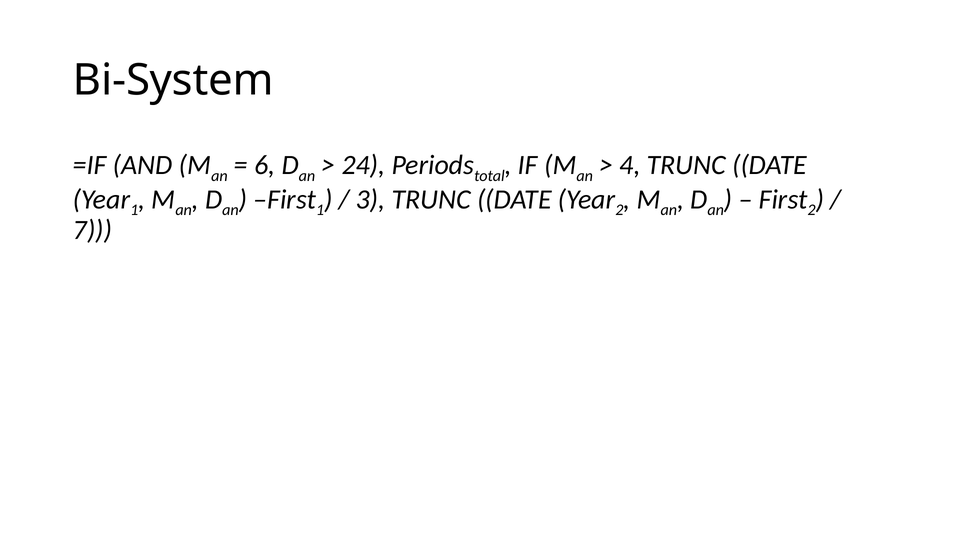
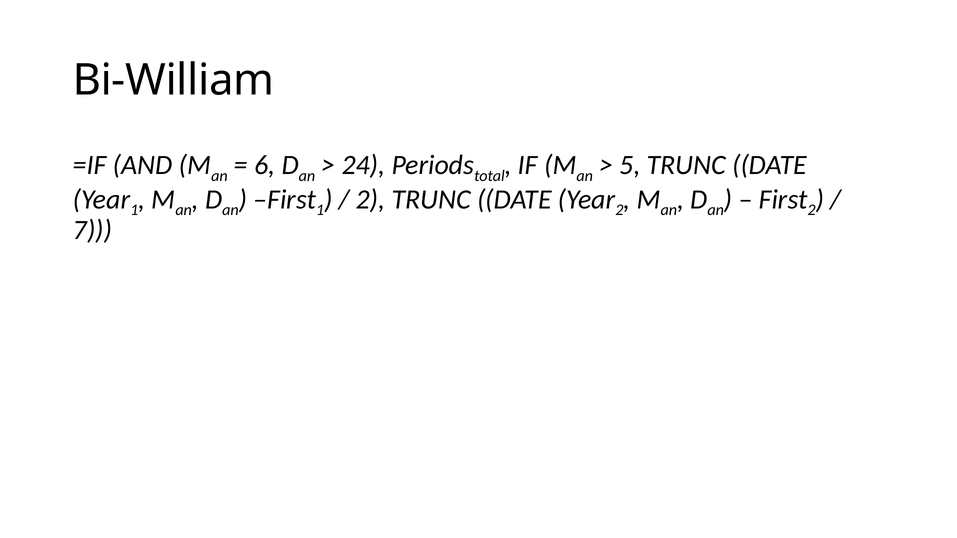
Bi-System: Bi-System -> Bi-William (173, 80)
4: 4 -> 5 (630, 165)
3: 3 -> 2 (371, 199)
